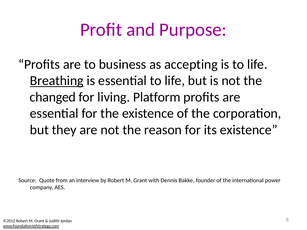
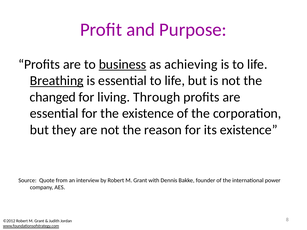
business underline: none -> present (123, 64)
accepting: accepting -> achieving (191, 64)
Platform: Platform -> Through (157, 97)
